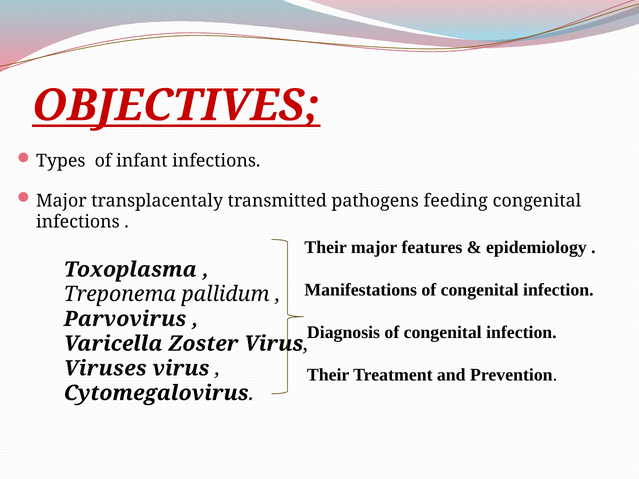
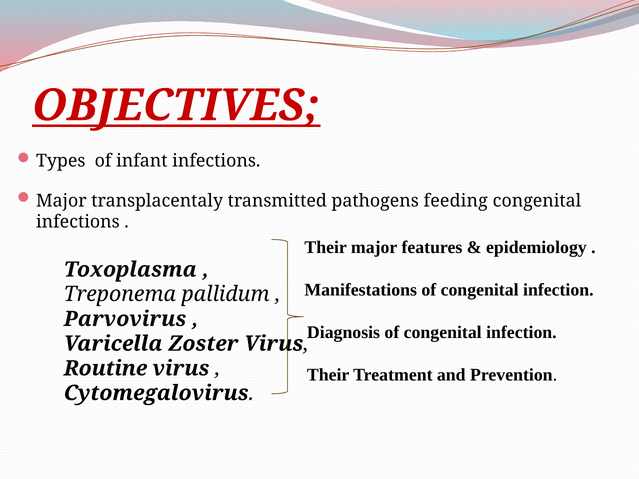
Viruses: Viruses -> Routine (105, 369)
